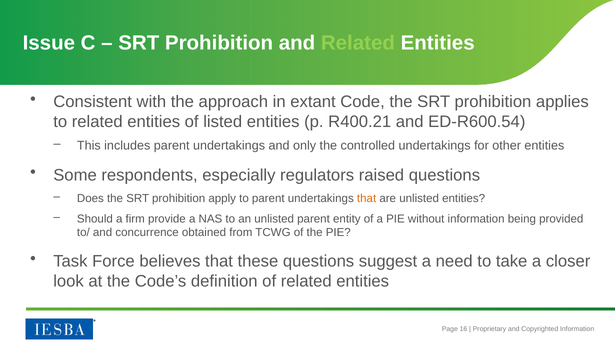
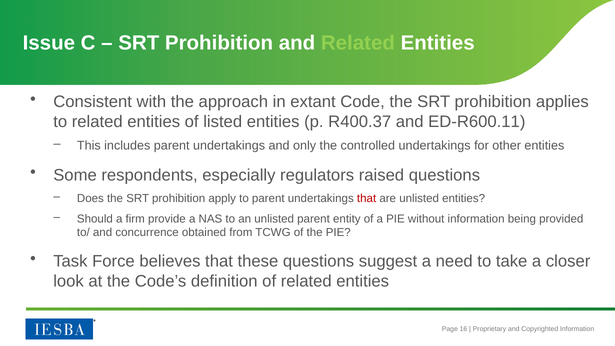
R400.21: R400.21 -> R400.37 (360, 122)
ED-R600.54: ED-R600.54 -> ED-R600.11 (477, 122)
that colour: orange -> red (367, 198)
